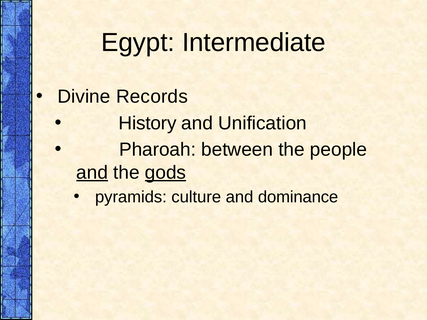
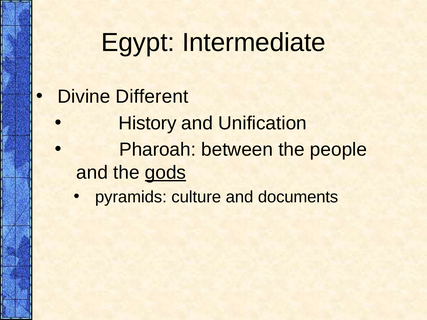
Records: Records -> Different (152, 97)
and underline: present -> none (92, 173)
dominance: dominance -> documents (298, 197)
